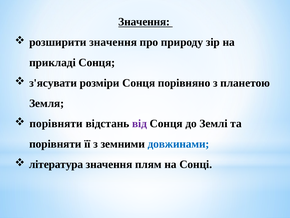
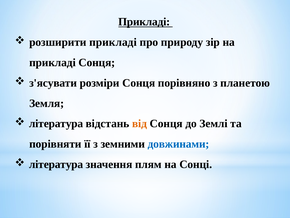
Значення: Значення -> Прикладі (144, 22)
розширити значення: значення -> прикладі (113, 42)
порівняти: порівняти -> література (56, 123)
від colour: purple -> orange (140, 123)
